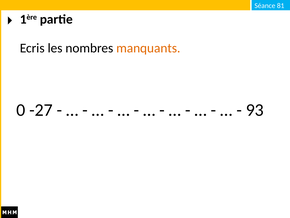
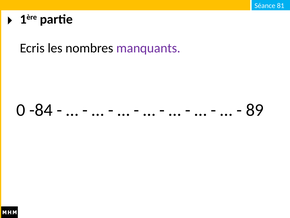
manquants colour: orange -> purple (148, 48)
-27: -27 -> -84 (41, 110)
93: 93 -> 89 (255, 110)
